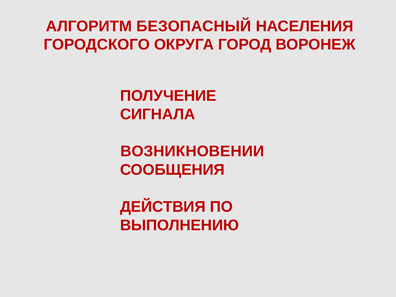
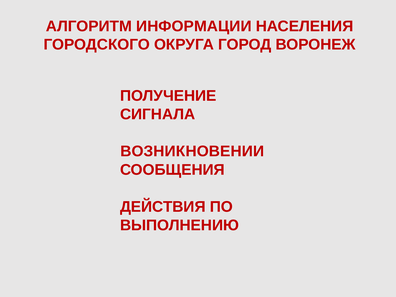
БЕЗОПАСНЫЙ: БЕЗОПАСНЫЙ -> ИНФОРМАЦИИ (194, 26)
